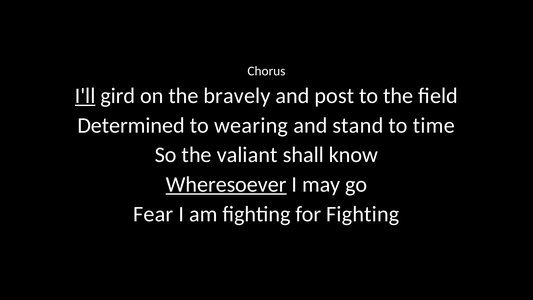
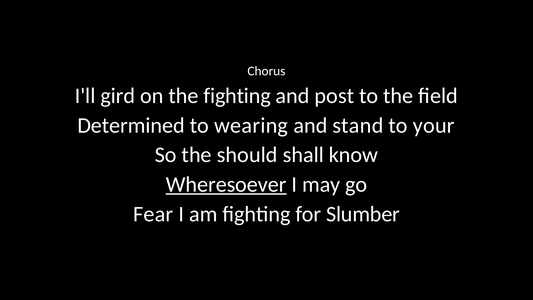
I'll underline: present -> none (85, 96)
the bravely: bravely -> fighting (237, 96)
time: time -> your (434, 125)
valiant: valiant -> should (247, 155)
for Fighting: Fighting -> Slumber (363, 214)
